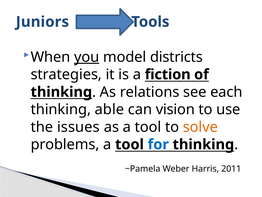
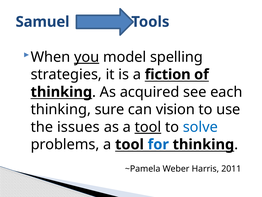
Juniors: Juniors -> Samuel (43, 22)
districts: districts -> spelling (176, 57)
relations: relations -> acquired (150, 92)
able: able -> sure (110, 109)
tool underline: none -> present (148, 127)
solve colour: orange -> blue (200, 127)
